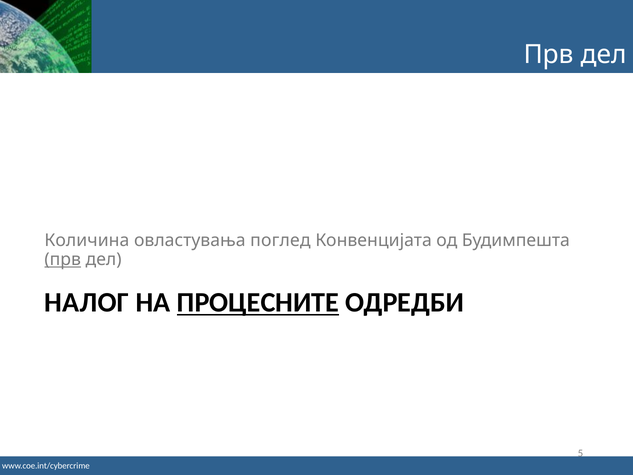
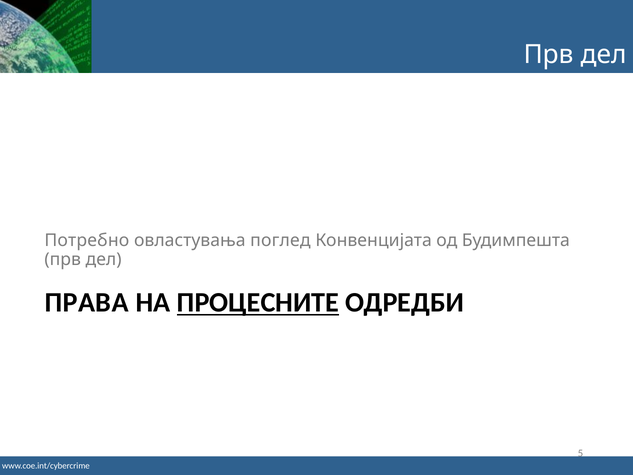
Количина: Количина -> Потребно (87, 240)
прв underline: present -> none (63, 259)
НАЛОГ: НАЛОГ -> ПРАВА (87, 302)
